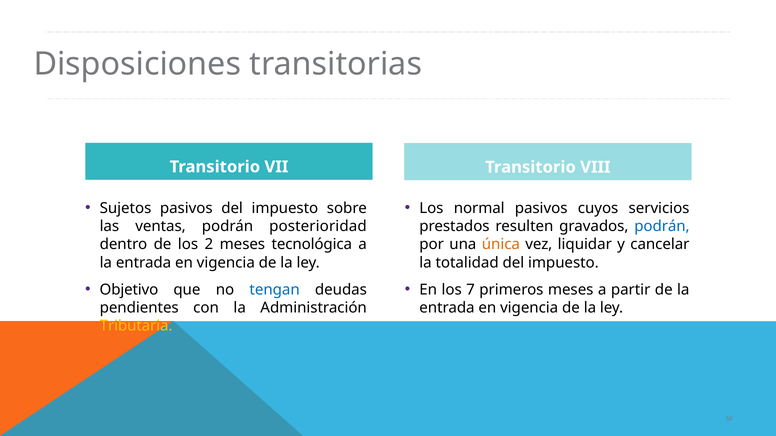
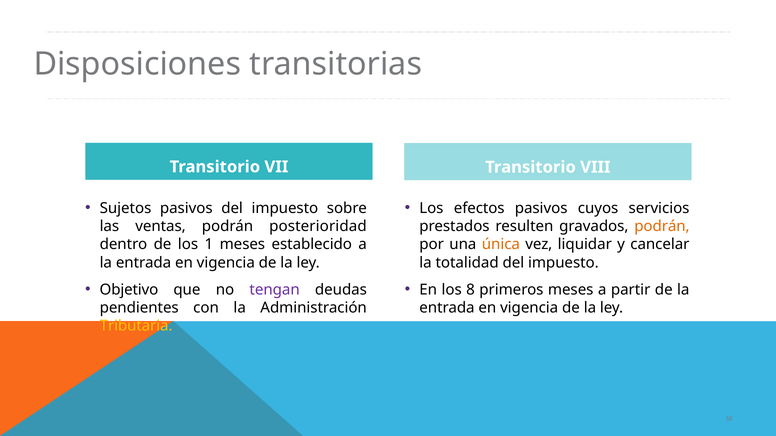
normal: normal -> efectos (479, 209)
podrán colour: blue -> orange (662, 227)
2: 2 -> 1 (209, 245)
tecnológica: tecnológica -> establecido (312, 245)
tengan colour: blue -> purple (275, 290)
7: 7 -> 8 (471, 290)
